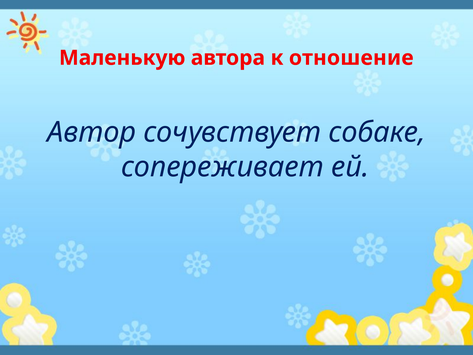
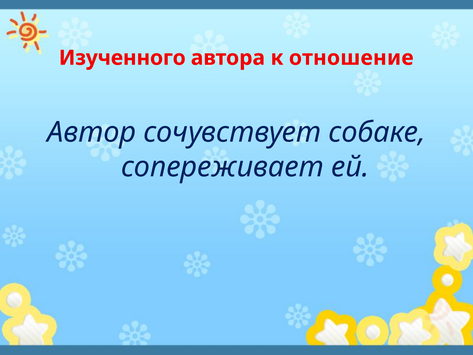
Маленькую: Маленькую -> Изученного (122, 58)
